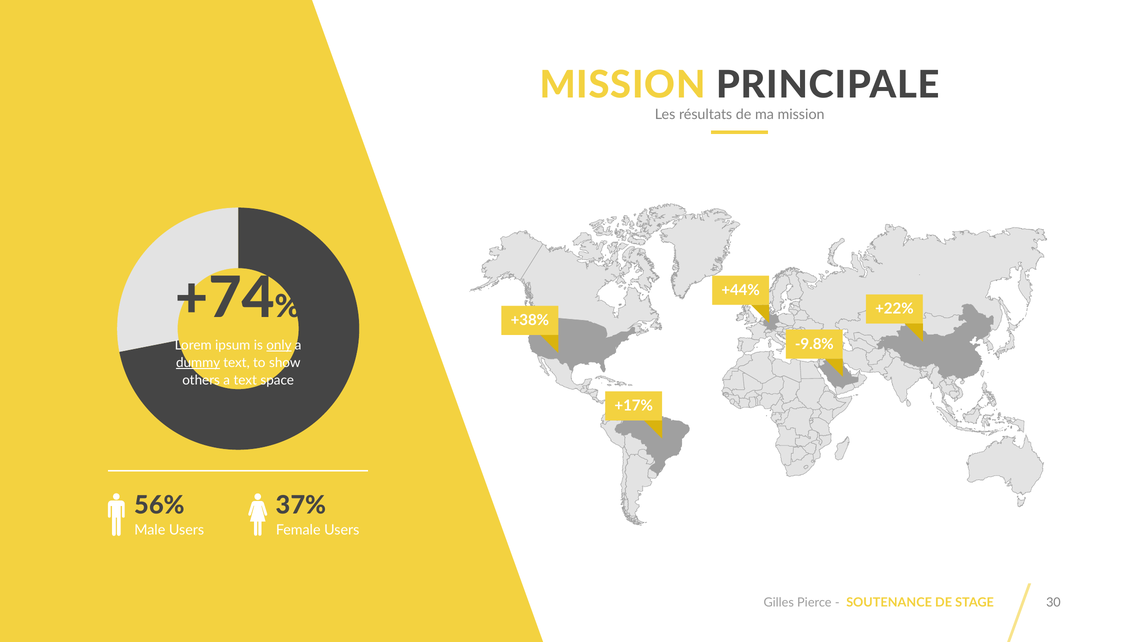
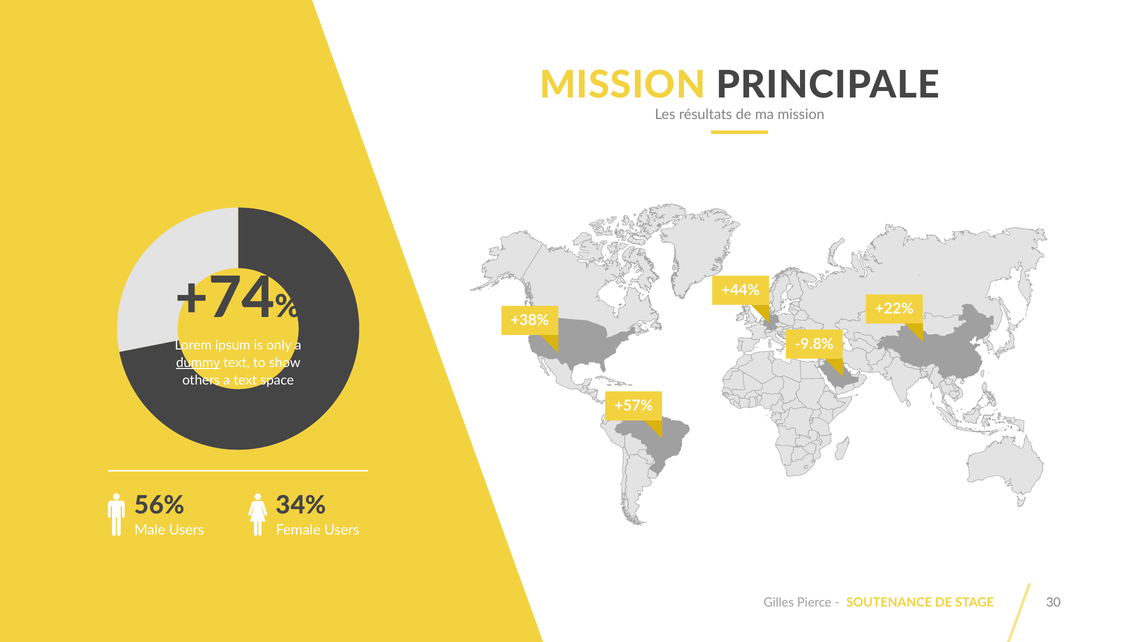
only underline: present -> none (279, 345)
+17%: +17% -> +57% (634, 406)
37%: 37% -> 34% (301, 505)
